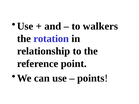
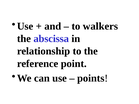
rotation: rotation -> abscissa (51, 39)
